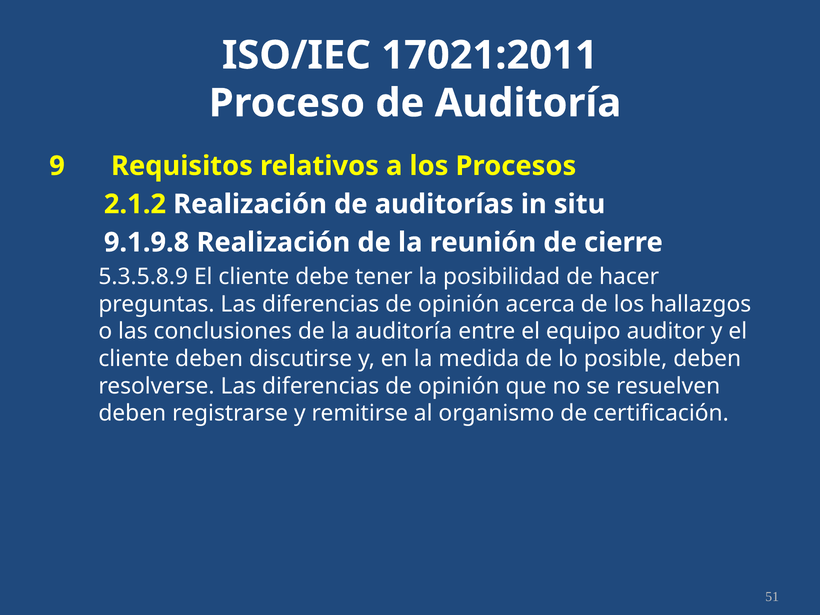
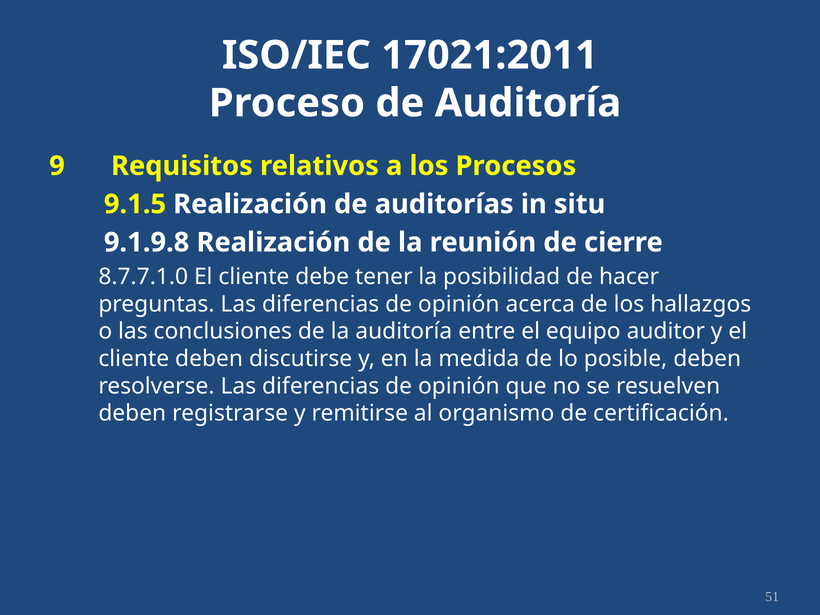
2.1.2: 2.1.2 -> 9.1.5 (135, 204)
5.3.5.8.9: 5.3.5.8.9 -> 8.7.7.1.0 (143, 277)
